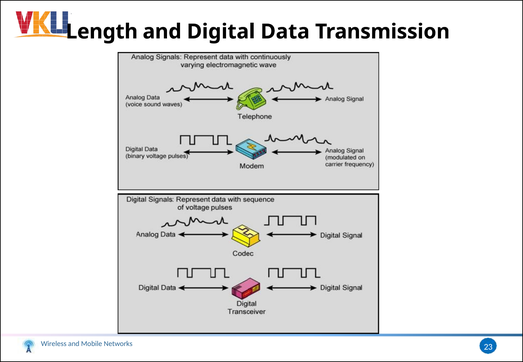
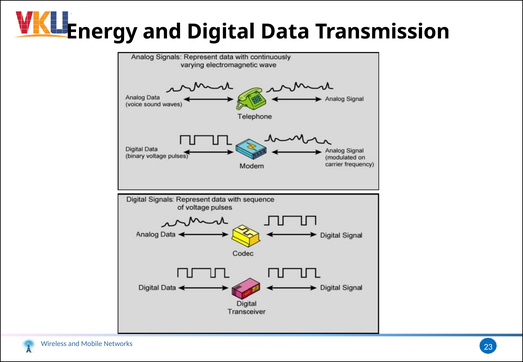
Length: Length -> Energy (102, 32)
